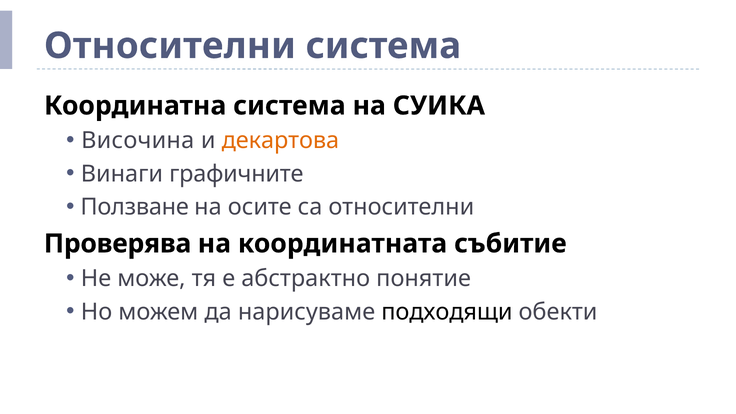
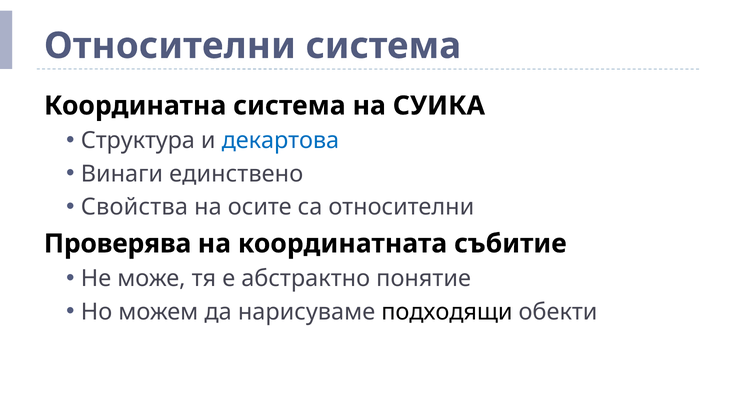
Височина: Височина -> Структура (138, 141)
декартова colour: orange -> blue (280, 141)
графичните: графичните -> единствено (236, 174)
Ползване: Ползване -> Свойства (134, 207)
